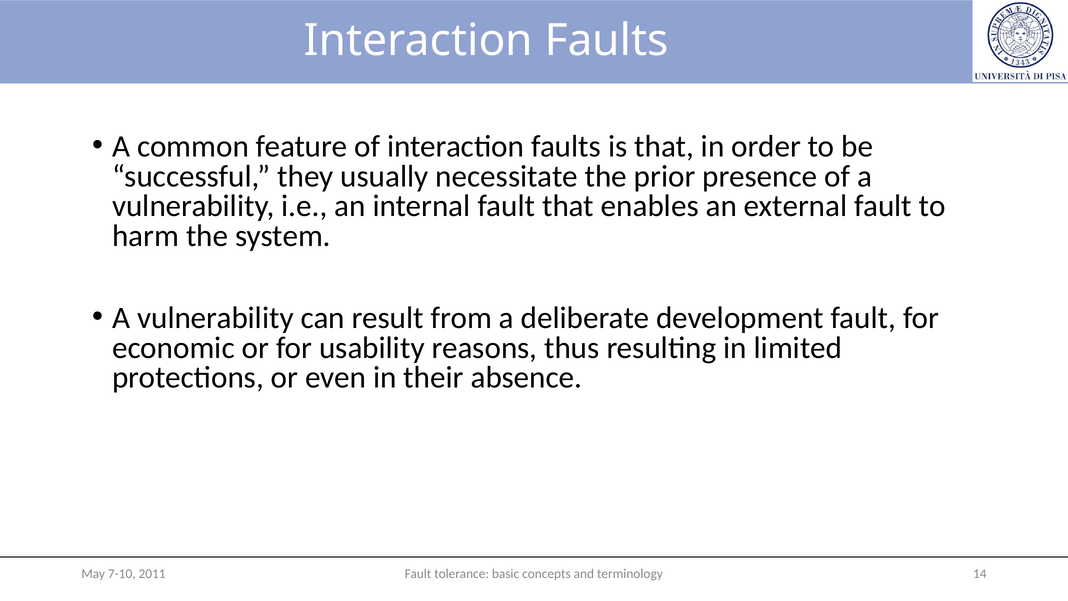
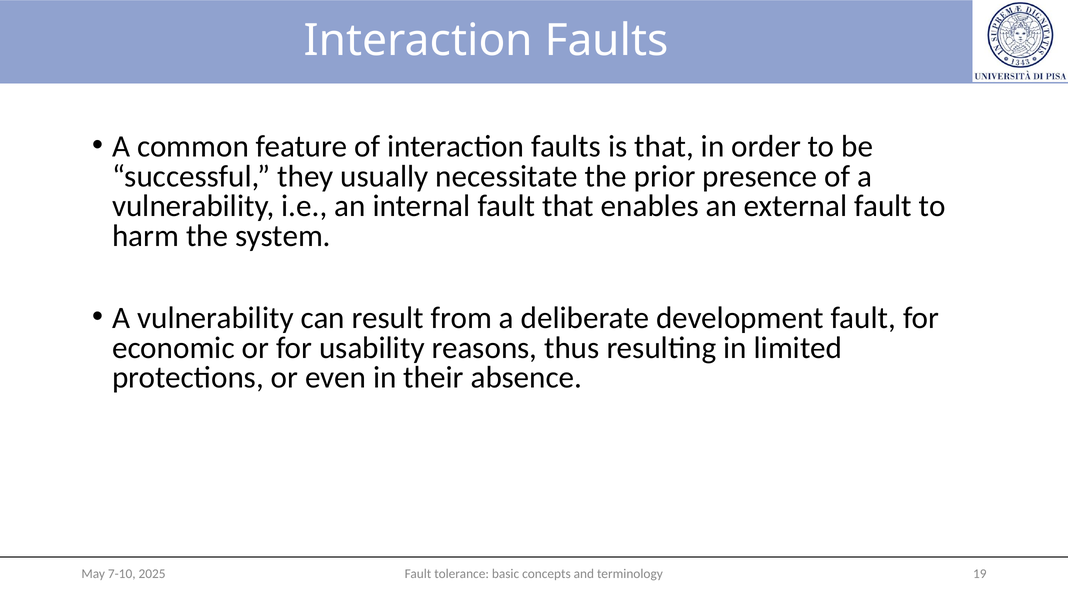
14: 14 -> 19 (980, 574)
2011: 2011 -> 2025 (152, 574)
